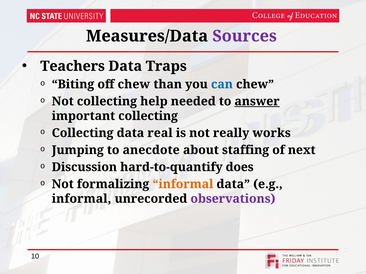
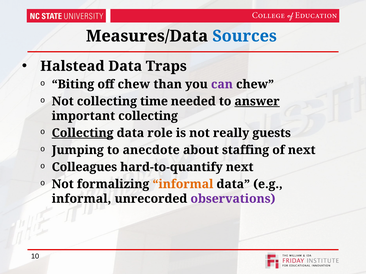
Sources colour: purple -> blue (245, 36)
Teachers: Teachers -> Halstead (72, 66)
can colour: blue -> purple (222, 84)
help: help -> time (154, 102)
Collecting underline: none -> present (83, 133)
real: real -> role (160, 133)
works: works -> guests (272, 133)
Discussion: Discussion -> Colleagues (84, 167)
hard-to-quantify does: does -> next (240, 167)
